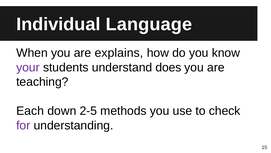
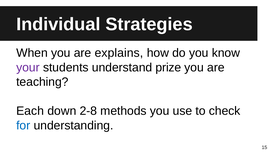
Language: Language -> Strategies (149, 24)
does: does -> prize (168, 67)
2-5: 2-5 -> 2-8 (88, 111)
for colour: purple -> blue (23, 125)
